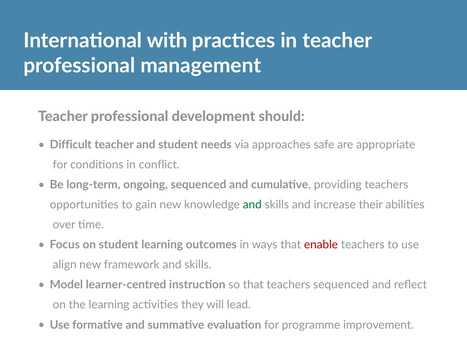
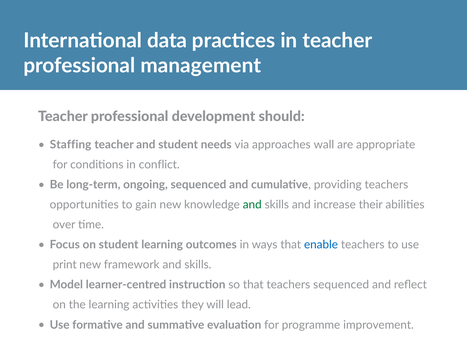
with: with -> data (167, 41)
Difficult: Difficult -> Staffing (71, 145)
safe: safe -> wall (324, 145)
enable colour: red -> blue (321, 245)
align: align -> print (65, 265)
